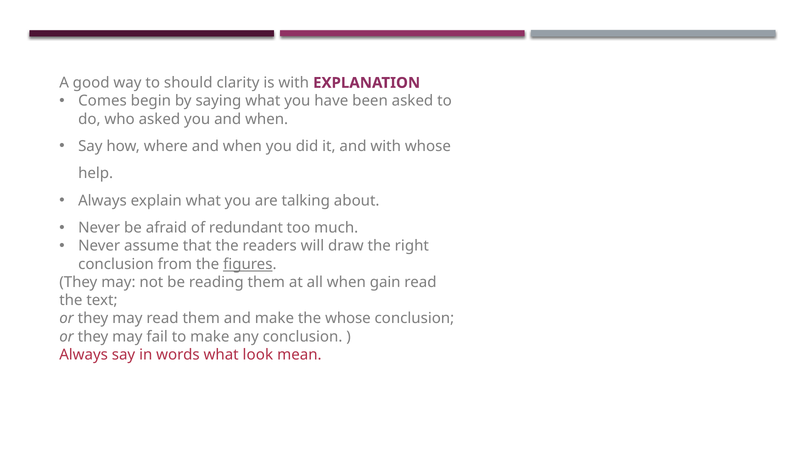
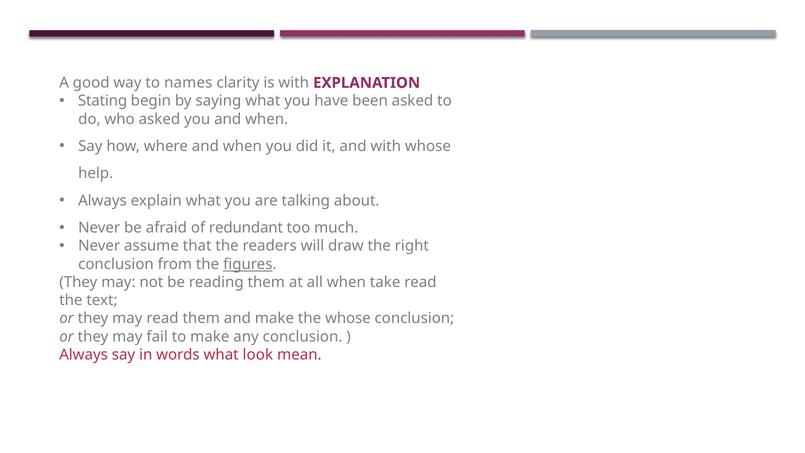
should: should -> names (188, 83)
Comes: Comes -> Stating (103, 101)
gain: gain -> take (385, 282)
